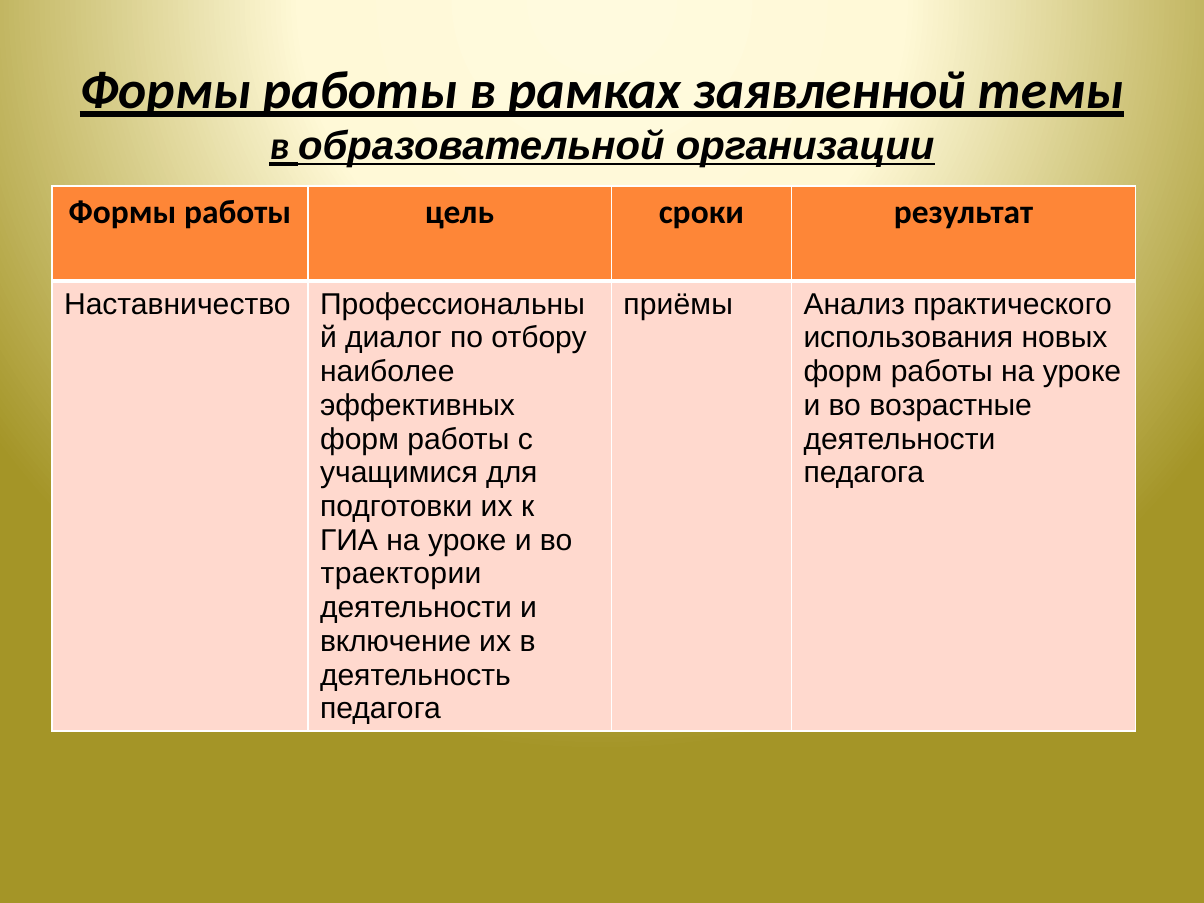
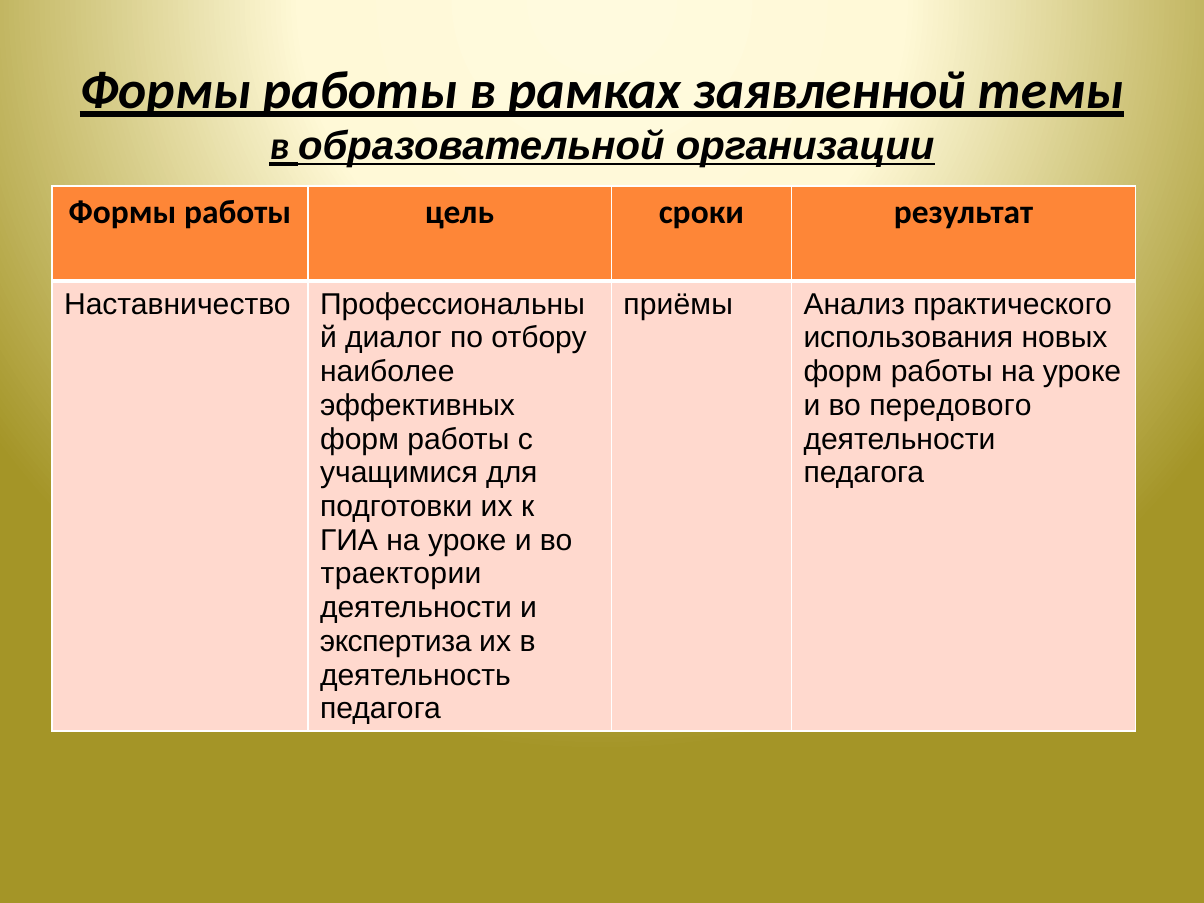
возрастные: возрастные -> передового (950, 405)
включение: включение -> экспертиза (396, 641)
